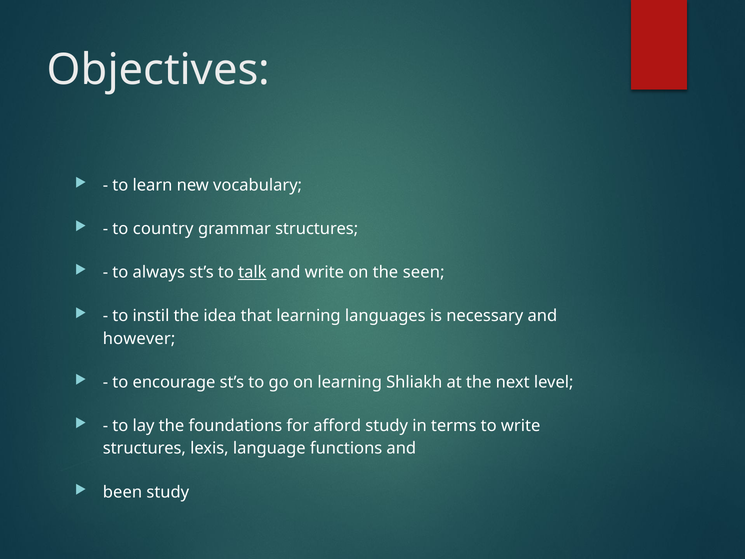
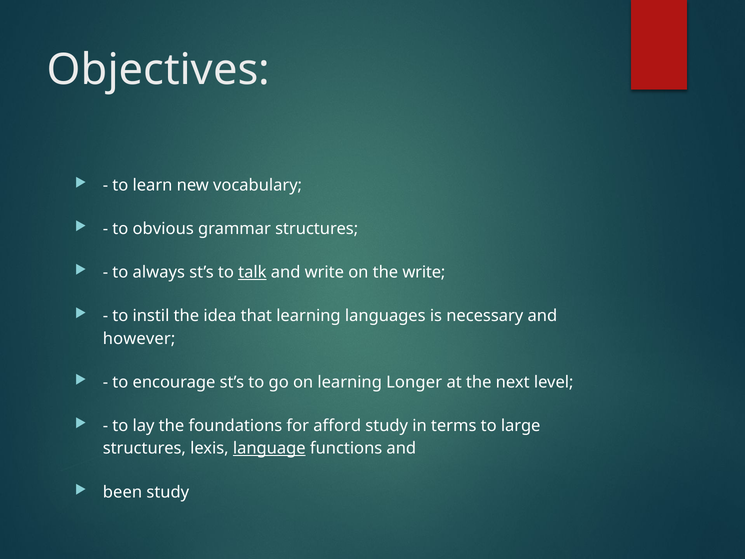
country: country -> obvious (163, 229)
the seen: seen -> write (424, 272)
Shliakh: Shliakh -> Longer (414, 382)
to write: write -> large (521, 425)
language underline: none -> present (269, 448)
